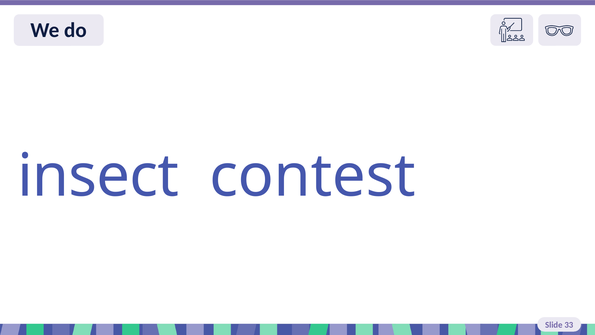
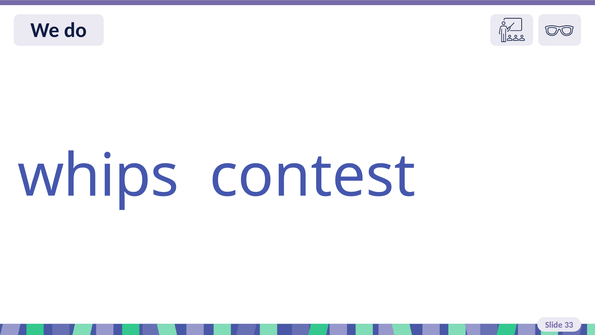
insect: insect -> whips (98, 176)
